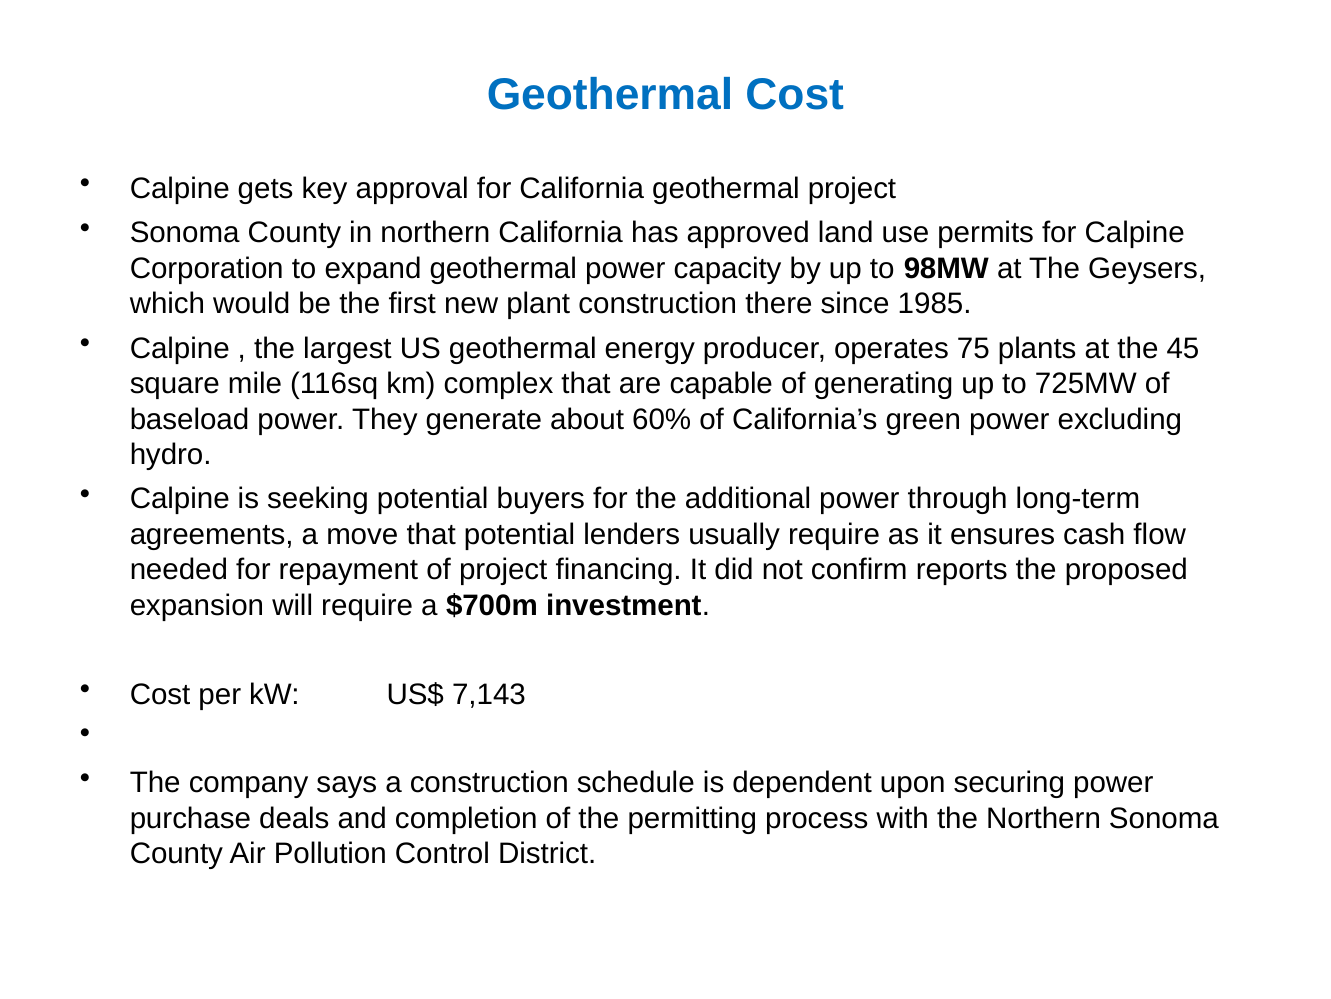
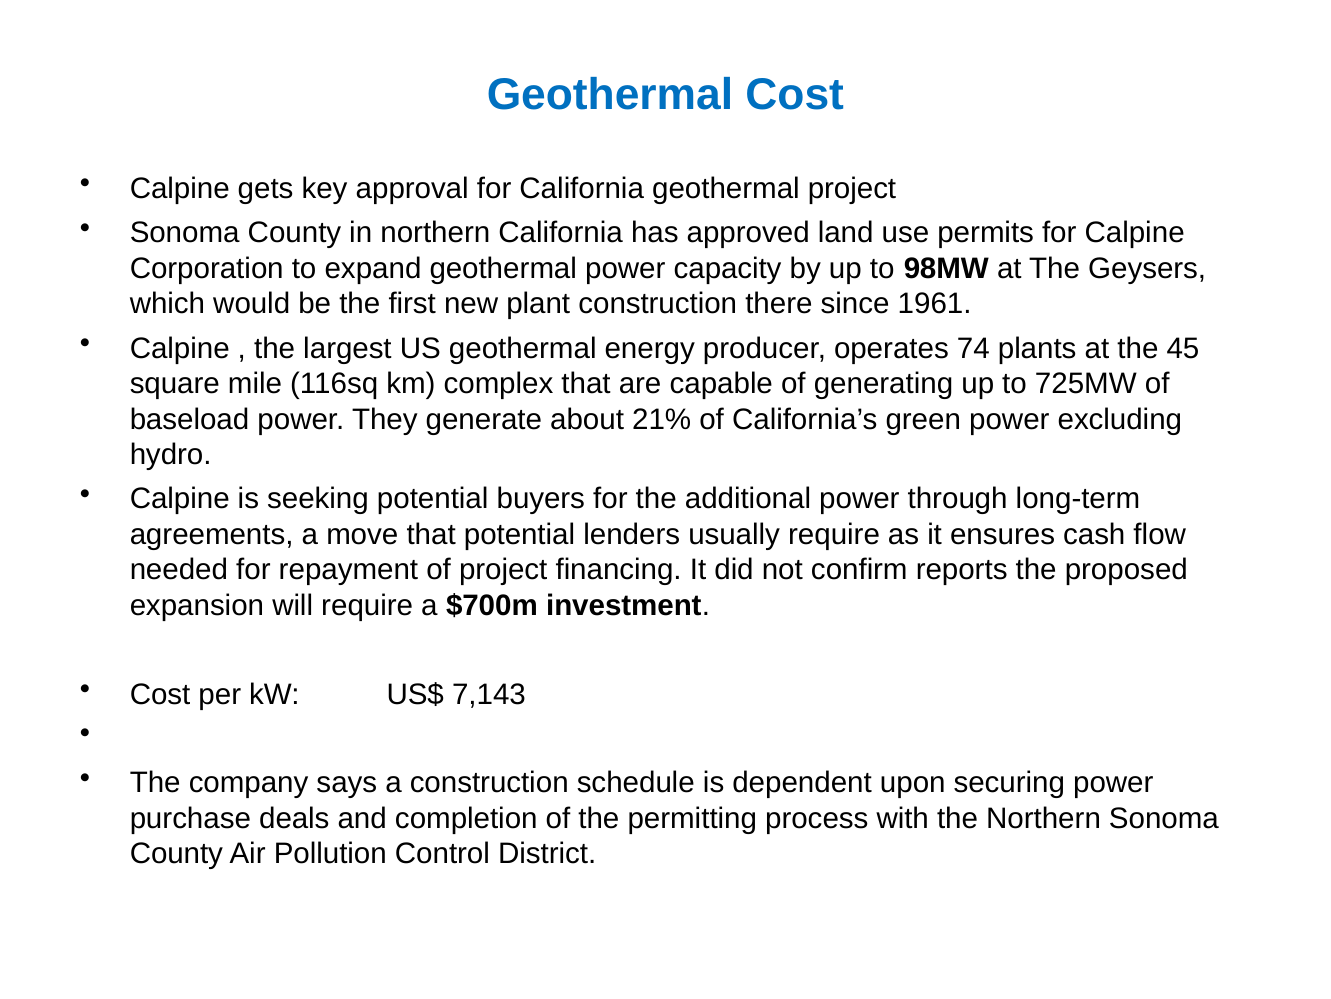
1985: 1985 -> 1961 (935, 304)
75: 75 -> 74 (973, 348)
60%: 60% -> 21% (662, 419)
